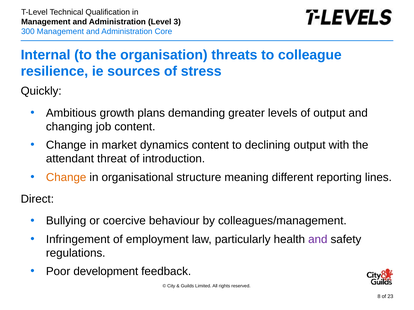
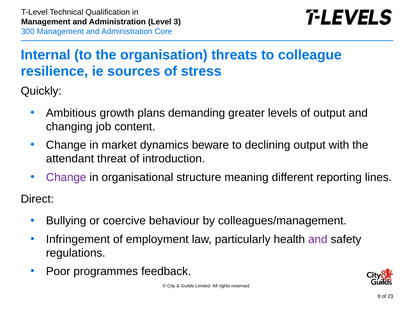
dynamics content: content -> beware (210, 145)
Change colour: orange -> purple (66, 178)
development: development -> programmes (106, 272)
